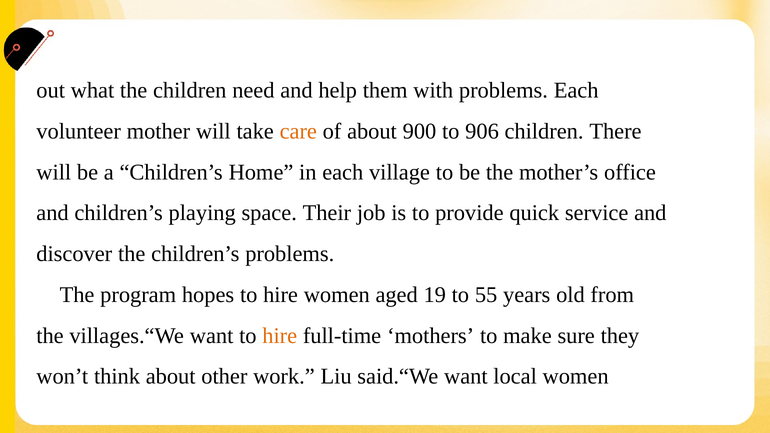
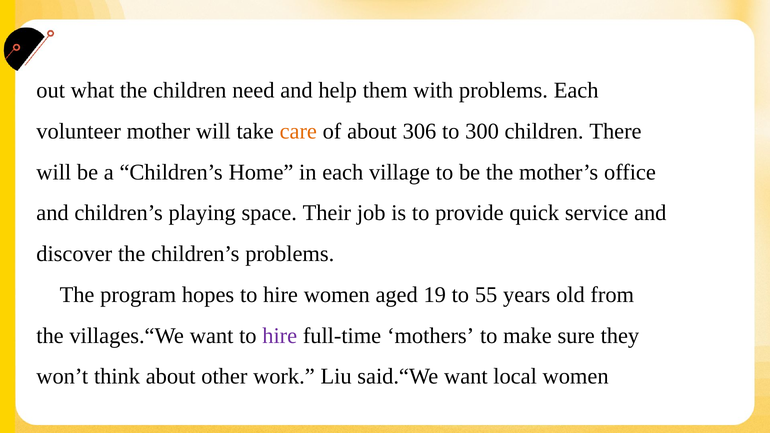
900: 900 -> 306 (420, 131)
906: 906 -> 300 (482, 131)
hire colour: orange -> purple (280, 336)
